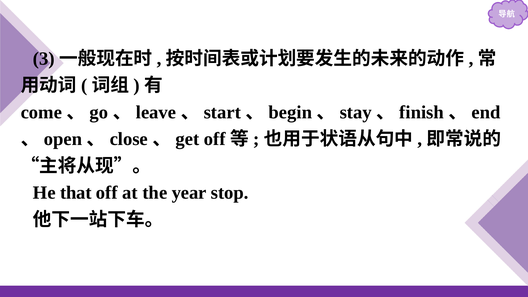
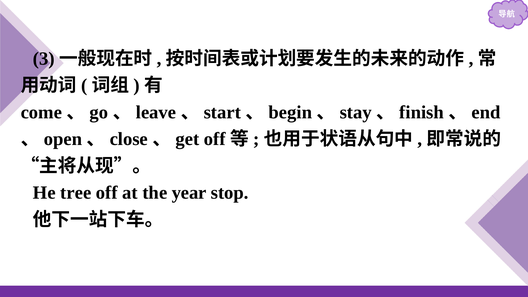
that: that -> tree (76, 193)
